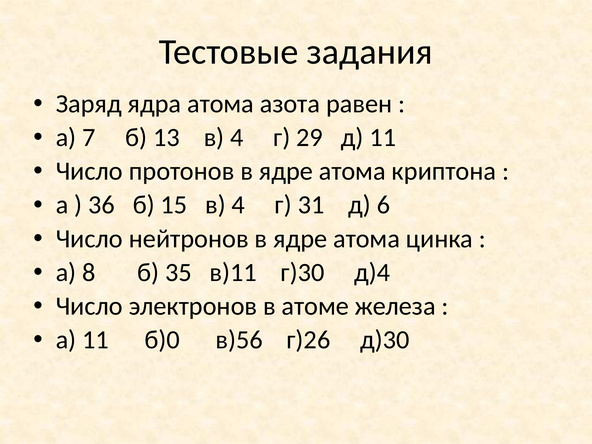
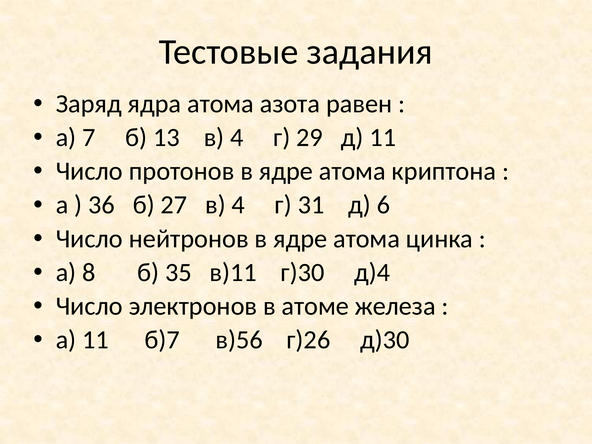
15: 15 -> 27 (174, 205)
б)0: б)0 -> б)7 (162, 340)
